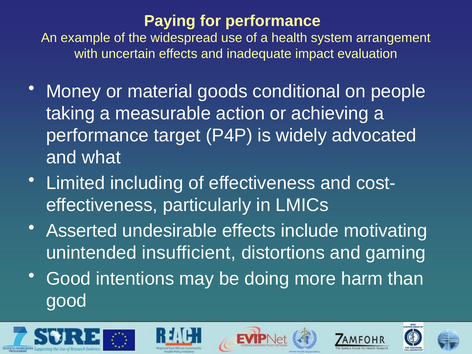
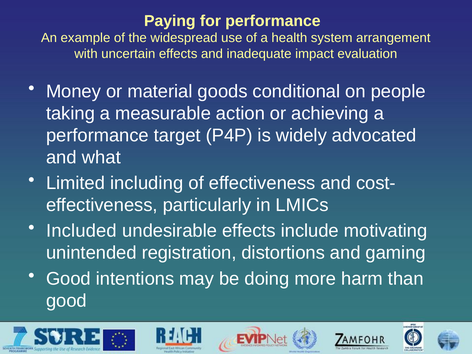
Asserted: Asserted -> Included (82, 231)
insufficient: insufficient -> registration (189, 253)
